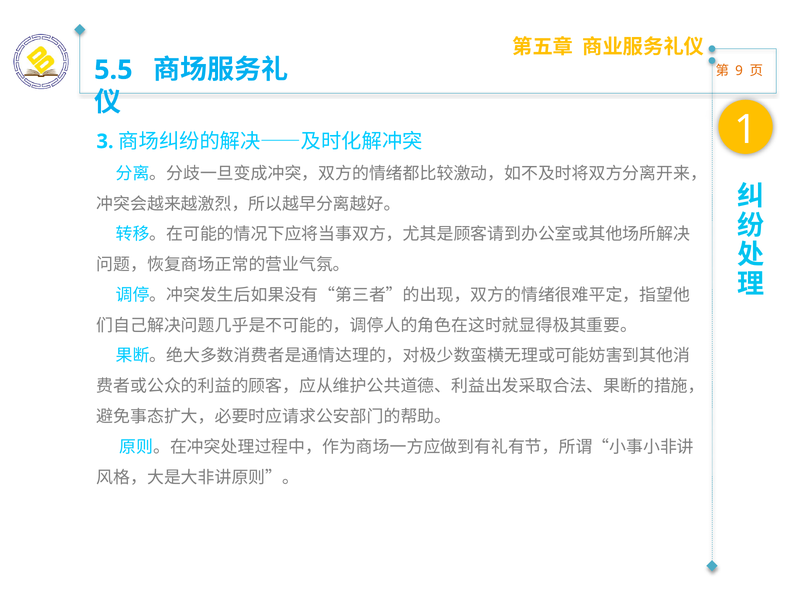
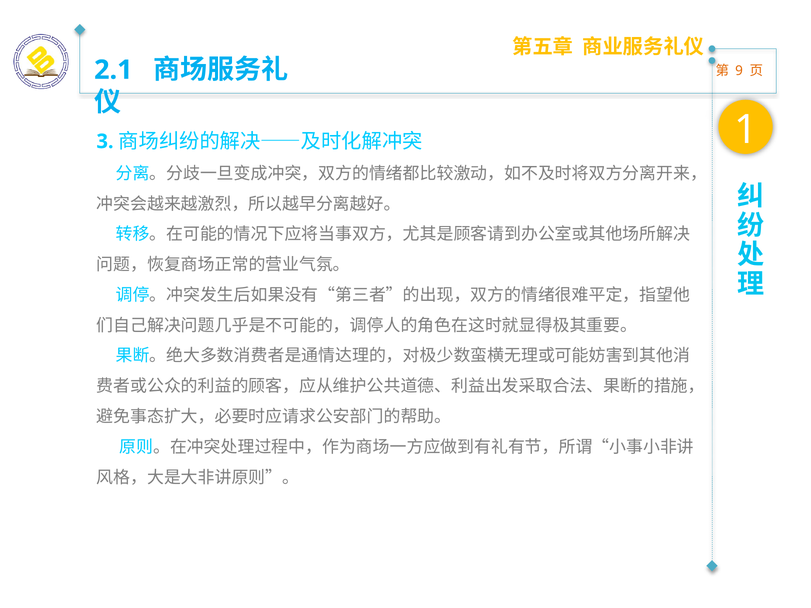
5.5: 5.5 -> 2.1 (113, 70)
